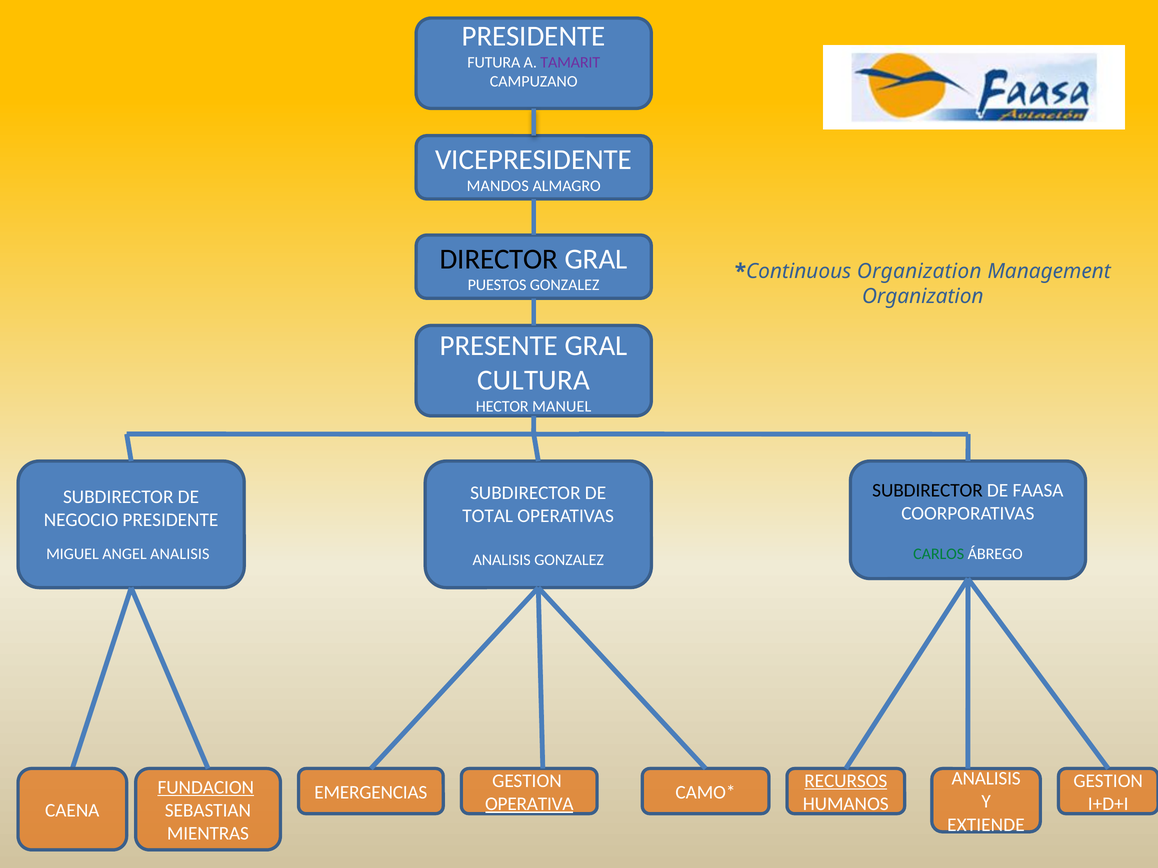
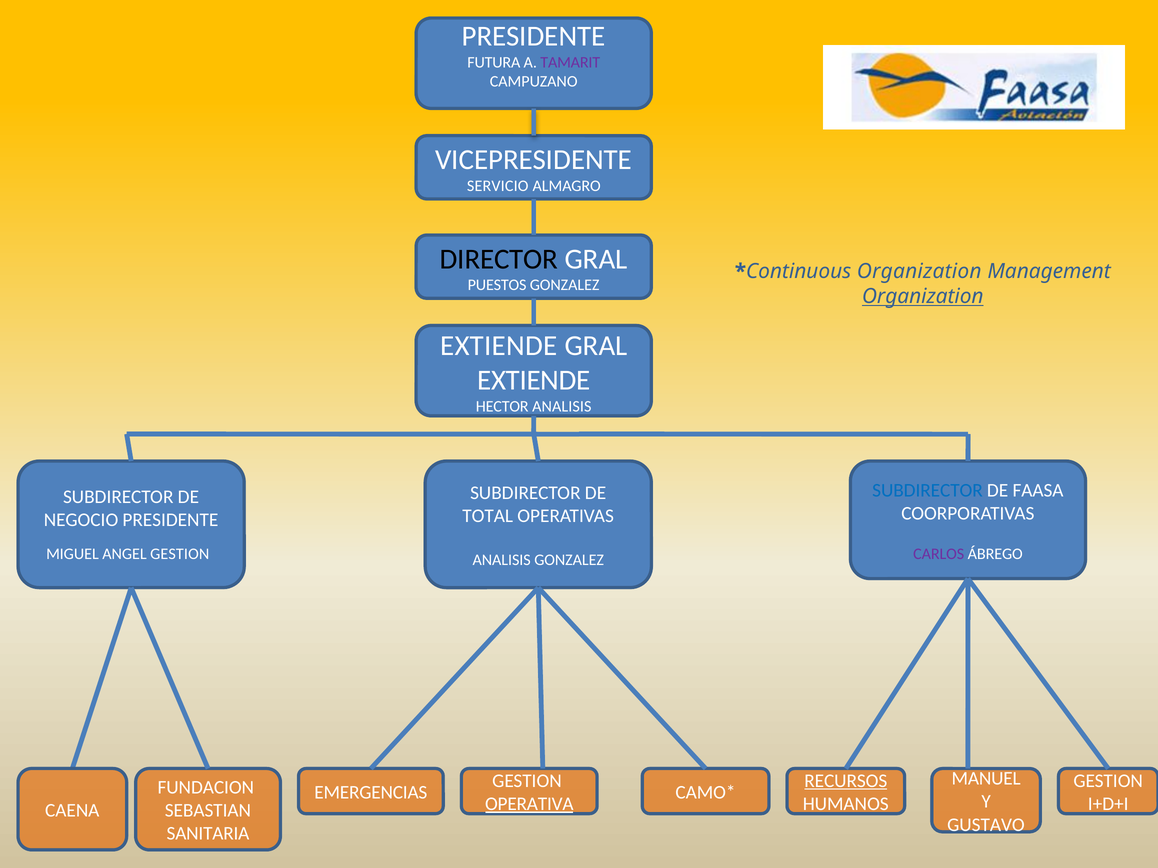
MANDOS: MANDOS -> SERVICIO (498, 186)
Organization underline: none -> present (923, 297)
PRESENTE: PRESENTE -> EXTIENDE (499, 346)
CULTURA: CULTURA -> EXTIENDE (534, 381)
HECTOR MANUEL: MANUEL -> ANALISIS (562, 407)
SUBDIRECTOR colour: black -> blue (928, 491)
ANGEL ANALISIS: ANALISIS -> GESTION (180, 554)
CARLOS colour: green -> purple (939, 554)
ANALISIS: ANALISIS -> MANUEL (986, 779)
FUNDACION underline: present -> none (206, 788)
EXTIENDE: EXTIENDE -> GUSTAVO (986, 825)
MIENTRAS: MIENTRAS -> SANITARIA (208, 834)
